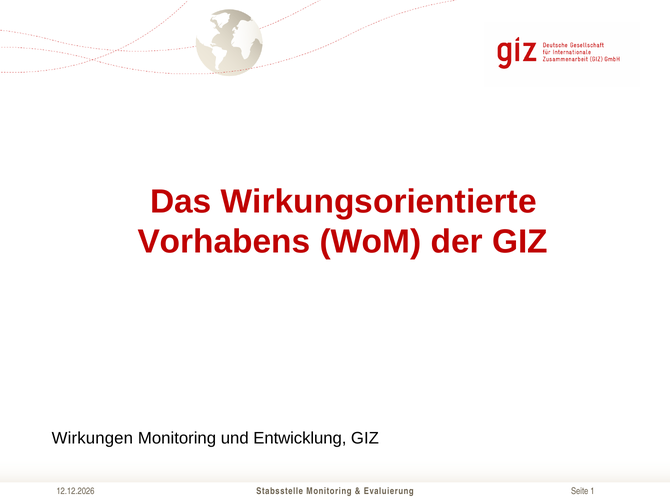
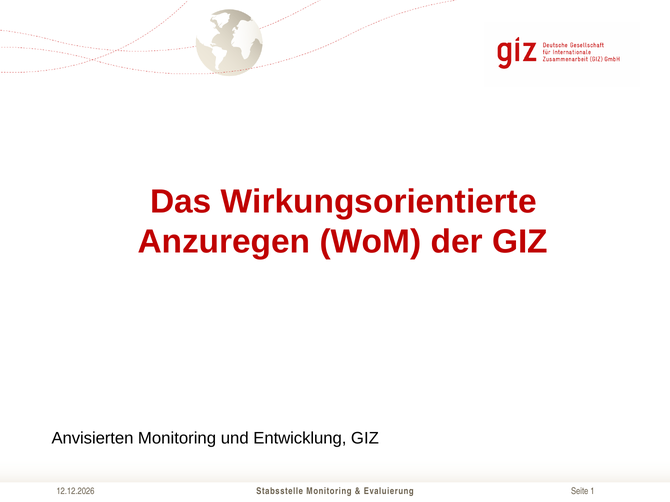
Vorhabens: Vorhabens -> Anzuregen (224, 242)
Wirkungen: Wirkungen -> Anvisierten (92, 438)
